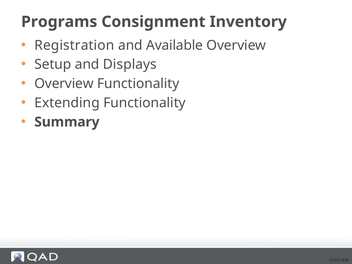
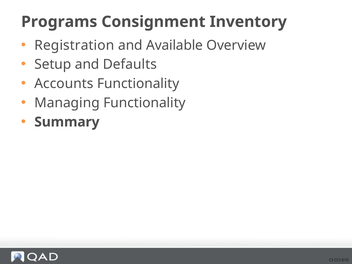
Displays: Displays -> Defaults (130, 64)
Overview: Overview -> Accounts (64, 84)
Extending: Extending -> Managing (67, 103)
